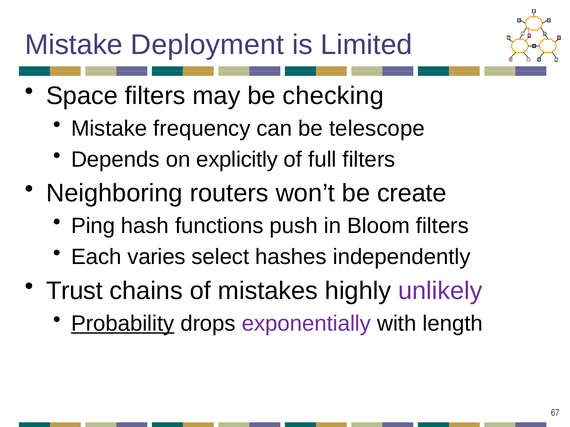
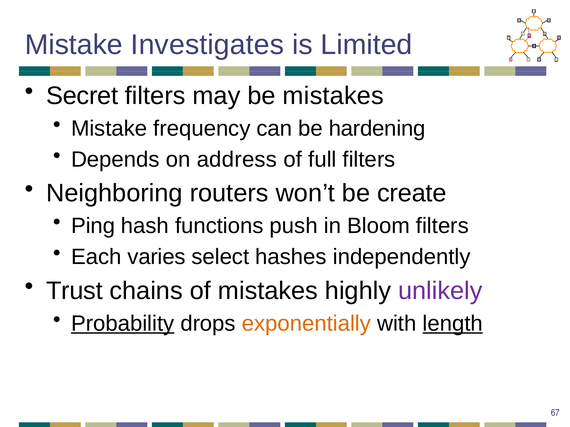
Deployment: Deployment -> Investigates (207, 45)
Space: Space -> Secret (82, 96)
be checking: checking -> mistakes (333, 96)
telescope: telescope -> hardening (377, 129)
explicitly: explicitly -> address (237, 160)
exponentially colour: purple -> orange (306, 324)
length underline: none -> present (453, 324)
